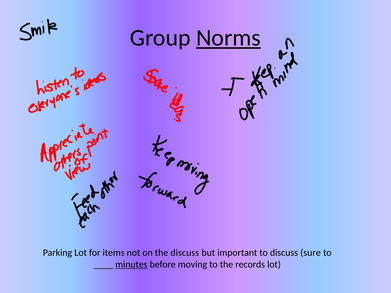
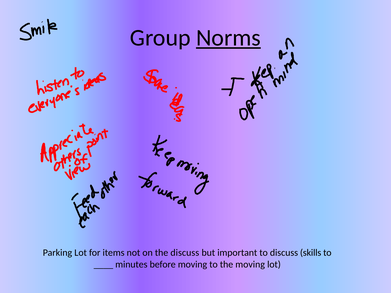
sure: sure -> skills (311, 253)
minutes underline: present -> none (131, 265)
the records: records -> moving (250, 265)
